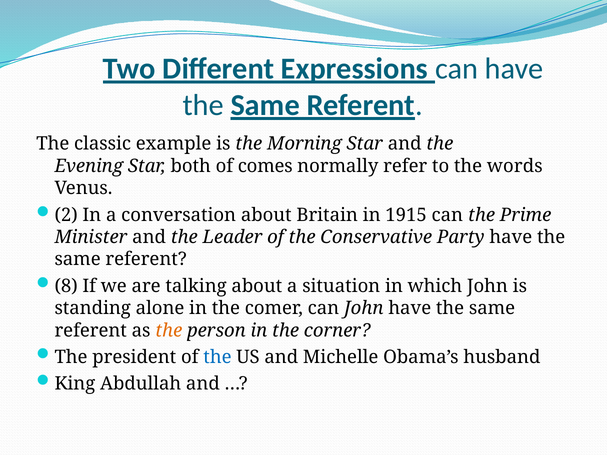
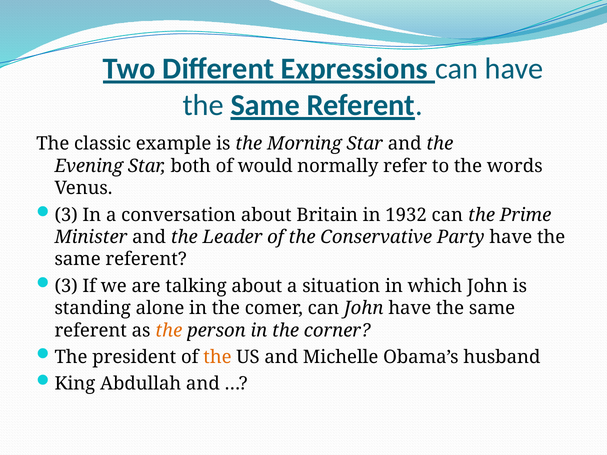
comes: comes -> would (265, 166)
2: 2 -> 3 (66, 215)
1915: 1915 -> 1932 (406, 215)
8: 8 -> 3 (66, 286)
the colour: blue -> orange (217, 357)
